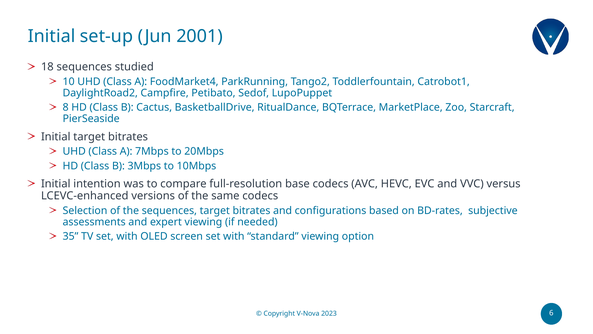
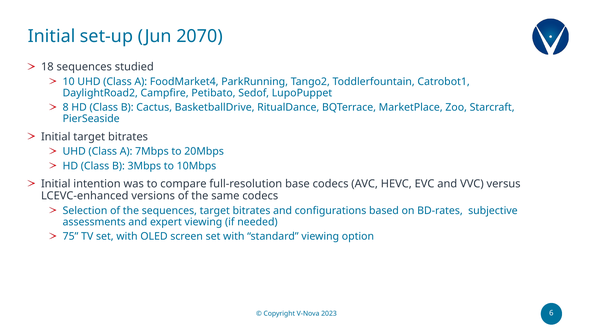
2001: 2001 -> 2070 (200, 36)
35: 35 -> 75 (71, 236)
